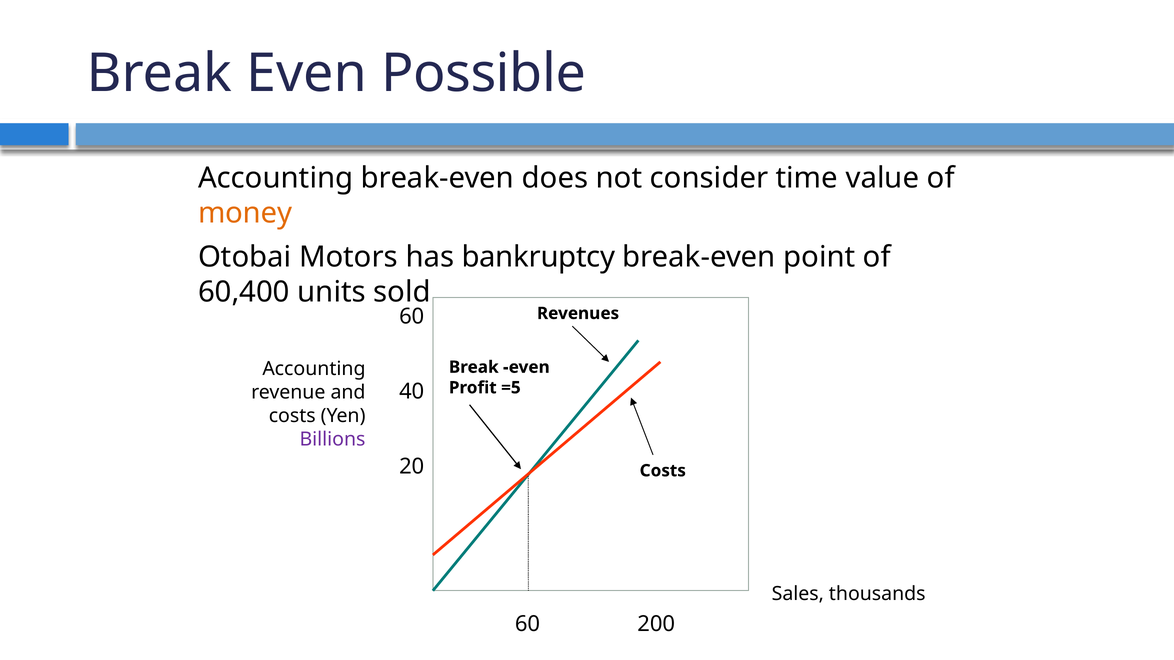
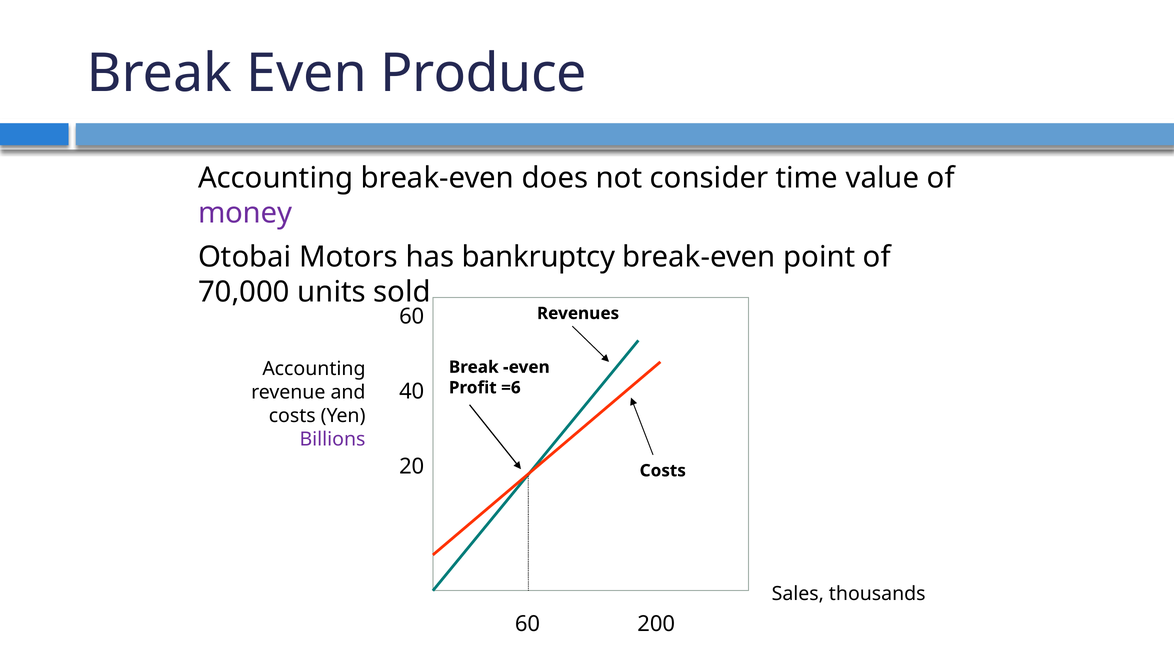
Possible: Possible -> Produce (484, 73)
money colour: orange -> purple (245, 213)
60,400: 60,400 -> 70,000 (244, 292)
=5: =5 -> =6 (511, 388)
